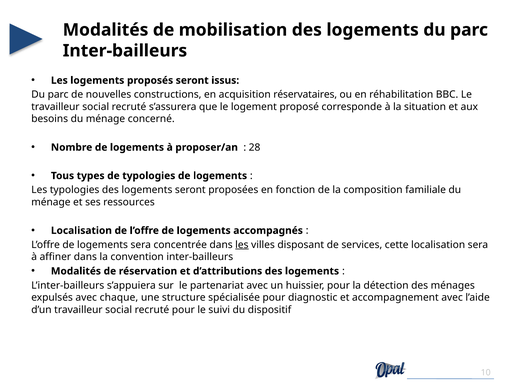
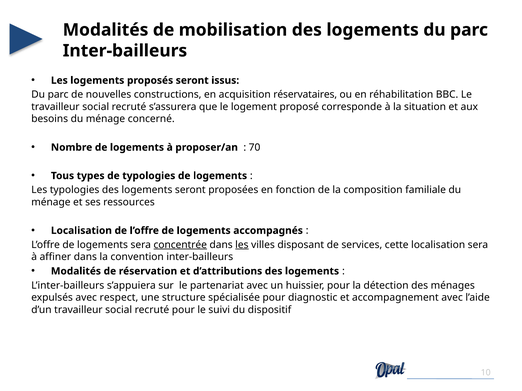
28: 28 -> 70 (255, 148)
concentrée underline: none -> present (180, 245)
chaque: chaque -> respect (119, 298)
